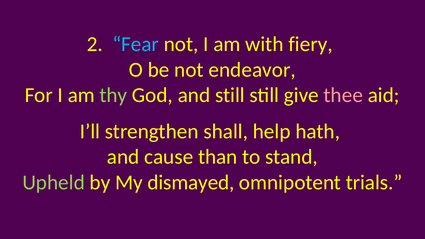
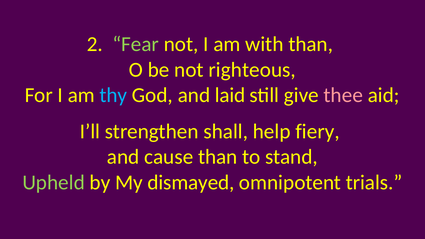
Fear colour: light blue -> light green (136, 44)
with fiery: fiery -> than (311, 44)
endeavor: endeavor -> righteous (252, 70)
thy colour: light green -> light blue (113, 95)
and still: still -> laid (230, 95)
hath: hath -> fiery (318, 131)
